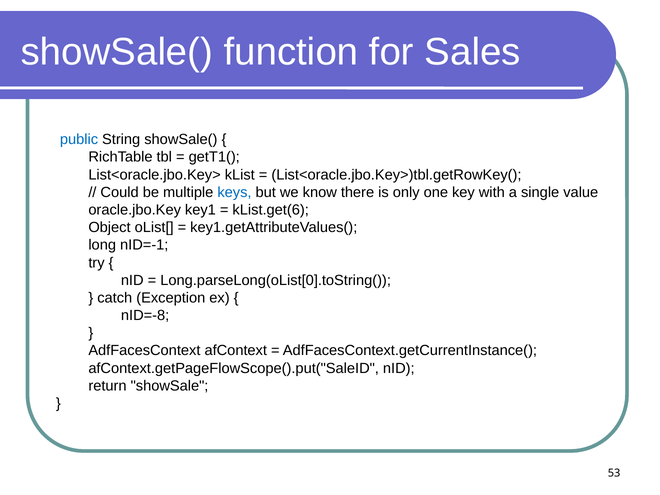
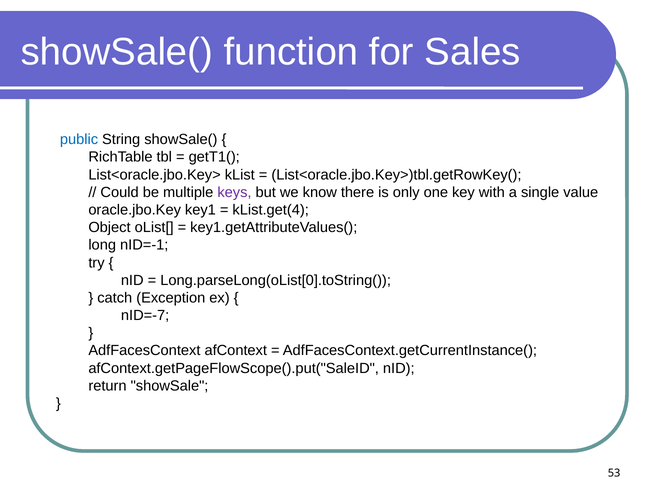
keys colour: blue -> purple (234, 192)
kList.get(6: kList.get(6 -> kList.get(4 (271, 210)
nID=-8: nID=-8 -> nID=-7 (145, 315)
